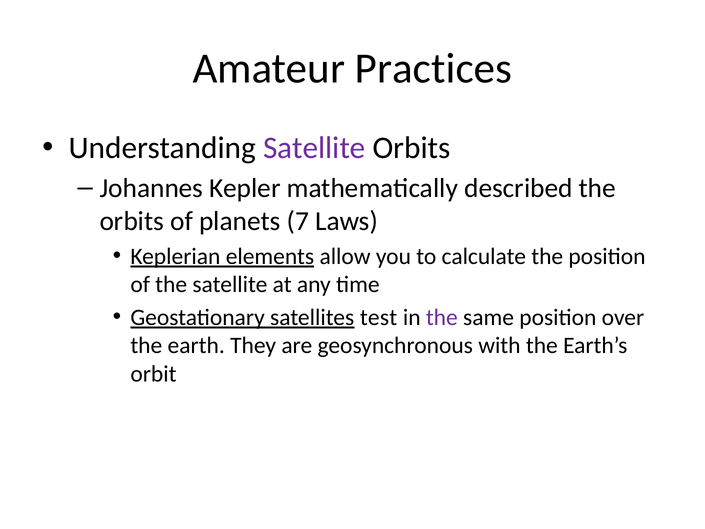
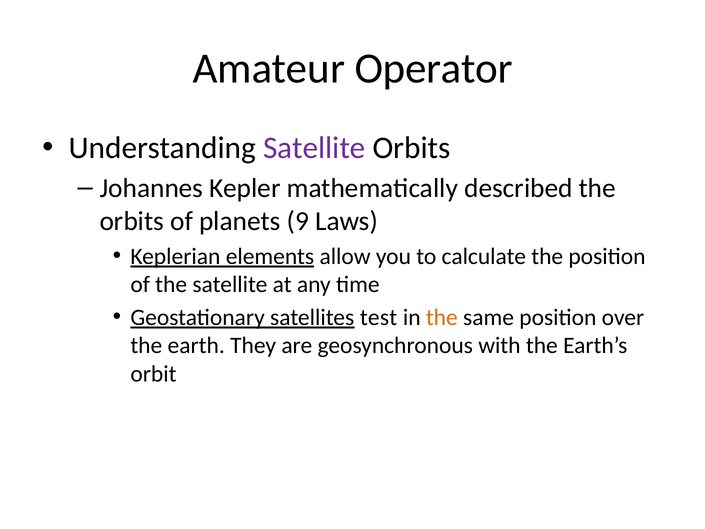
Practices: Practices -> Operator (434, 68)
7: 7 -> 9 (298, 221)
the colour: purple -> orange (442, 317)
